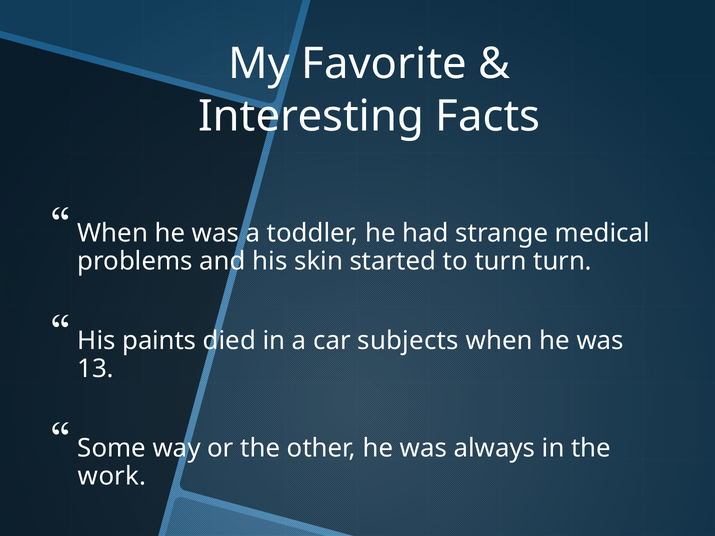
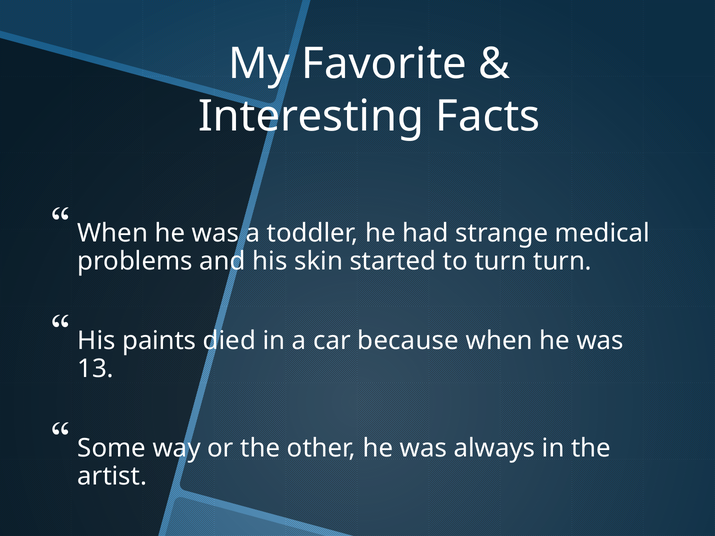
subjects: subjects -> because (408, 341)
work: work -> artist (112, 476)
